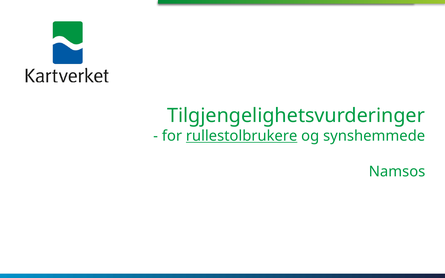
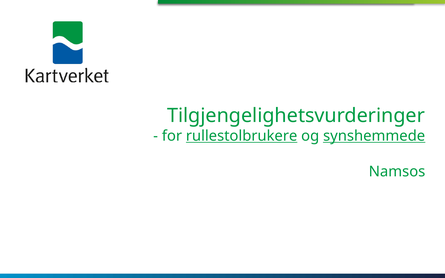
synshemmede underline: none -> present (374, 136)
